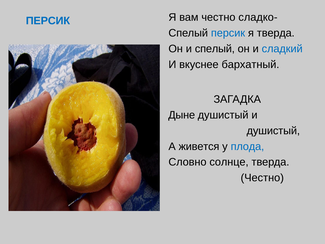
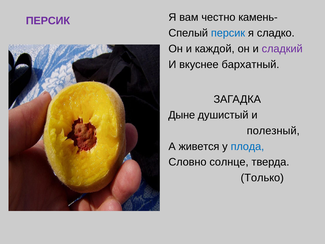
ПЕРСИК colour: blue -> purple (48, 21)
сладко-: сладко- -> камень- (258, 17)
я тверда: тверда -> сладко (276, 33)
и спелый: спелый -> каждой (215, 49)
сладкий colour: blue -> purple (282, 49)
душистый: душистый -> полезный (273, 131)
Честно: Честно -> Только (262, 178)
